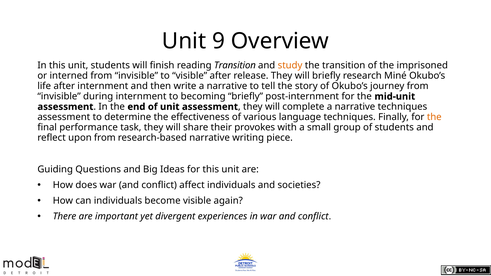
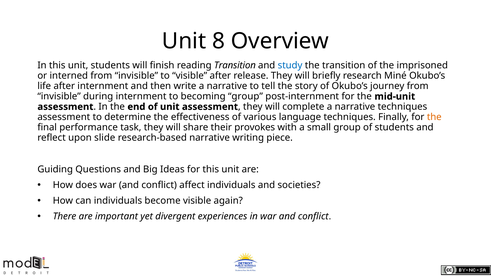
9: 9 -> 8 (218, 41)
study colour: orange -> blue (290, 66)
becoming briefly: briefly -> group (245, 97)
upon from: from -> slide (105, 138)
